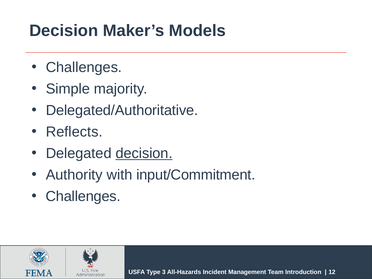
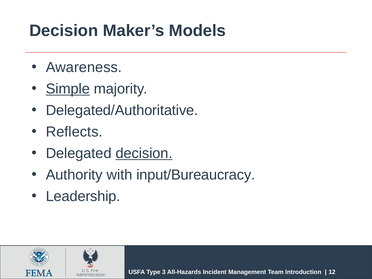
Challenges: Challenges -> Awareness (84, 67)
Simple underline: none -> present (68, 89)
input/Commitment: input/Commitment -> input/Bureaucracy (196, 175)
Challenges: Challenges -> Leadership (83, 196)
